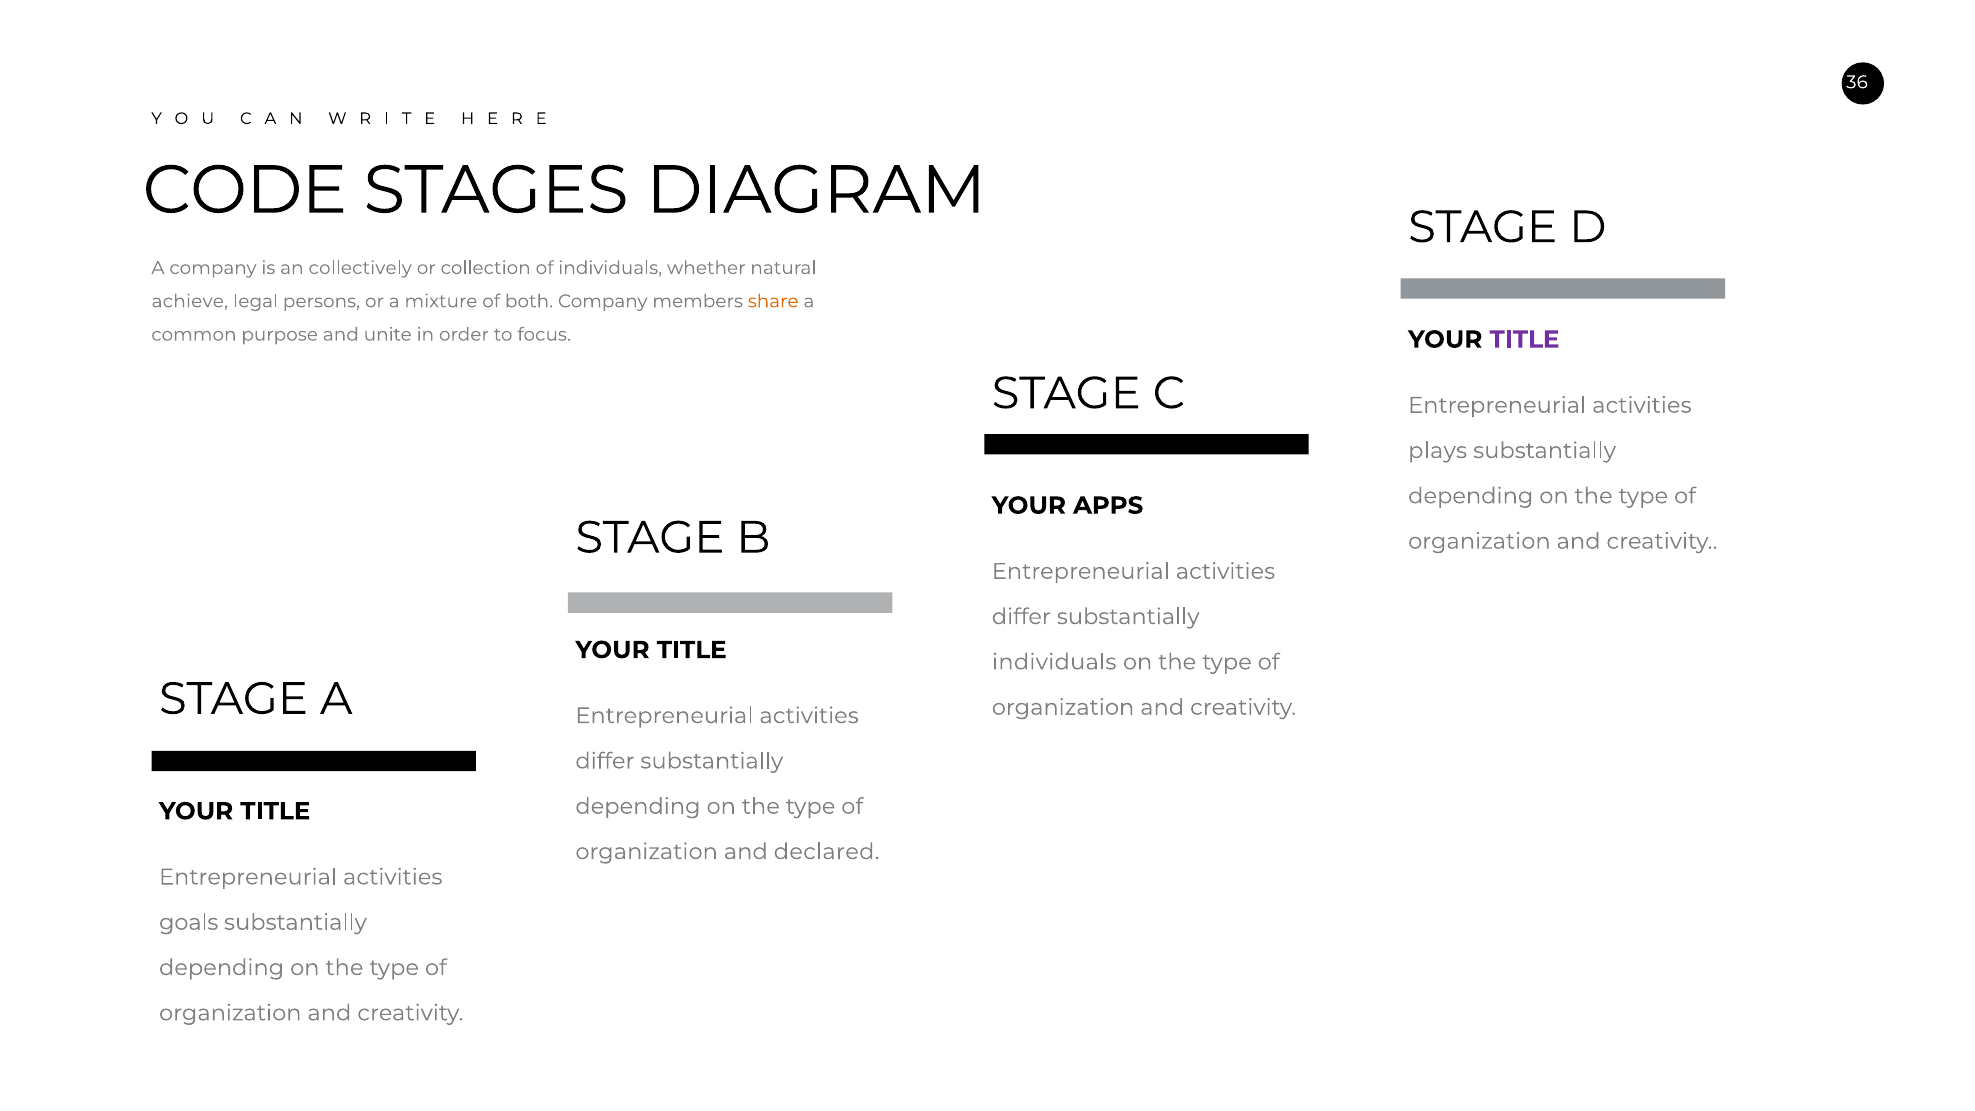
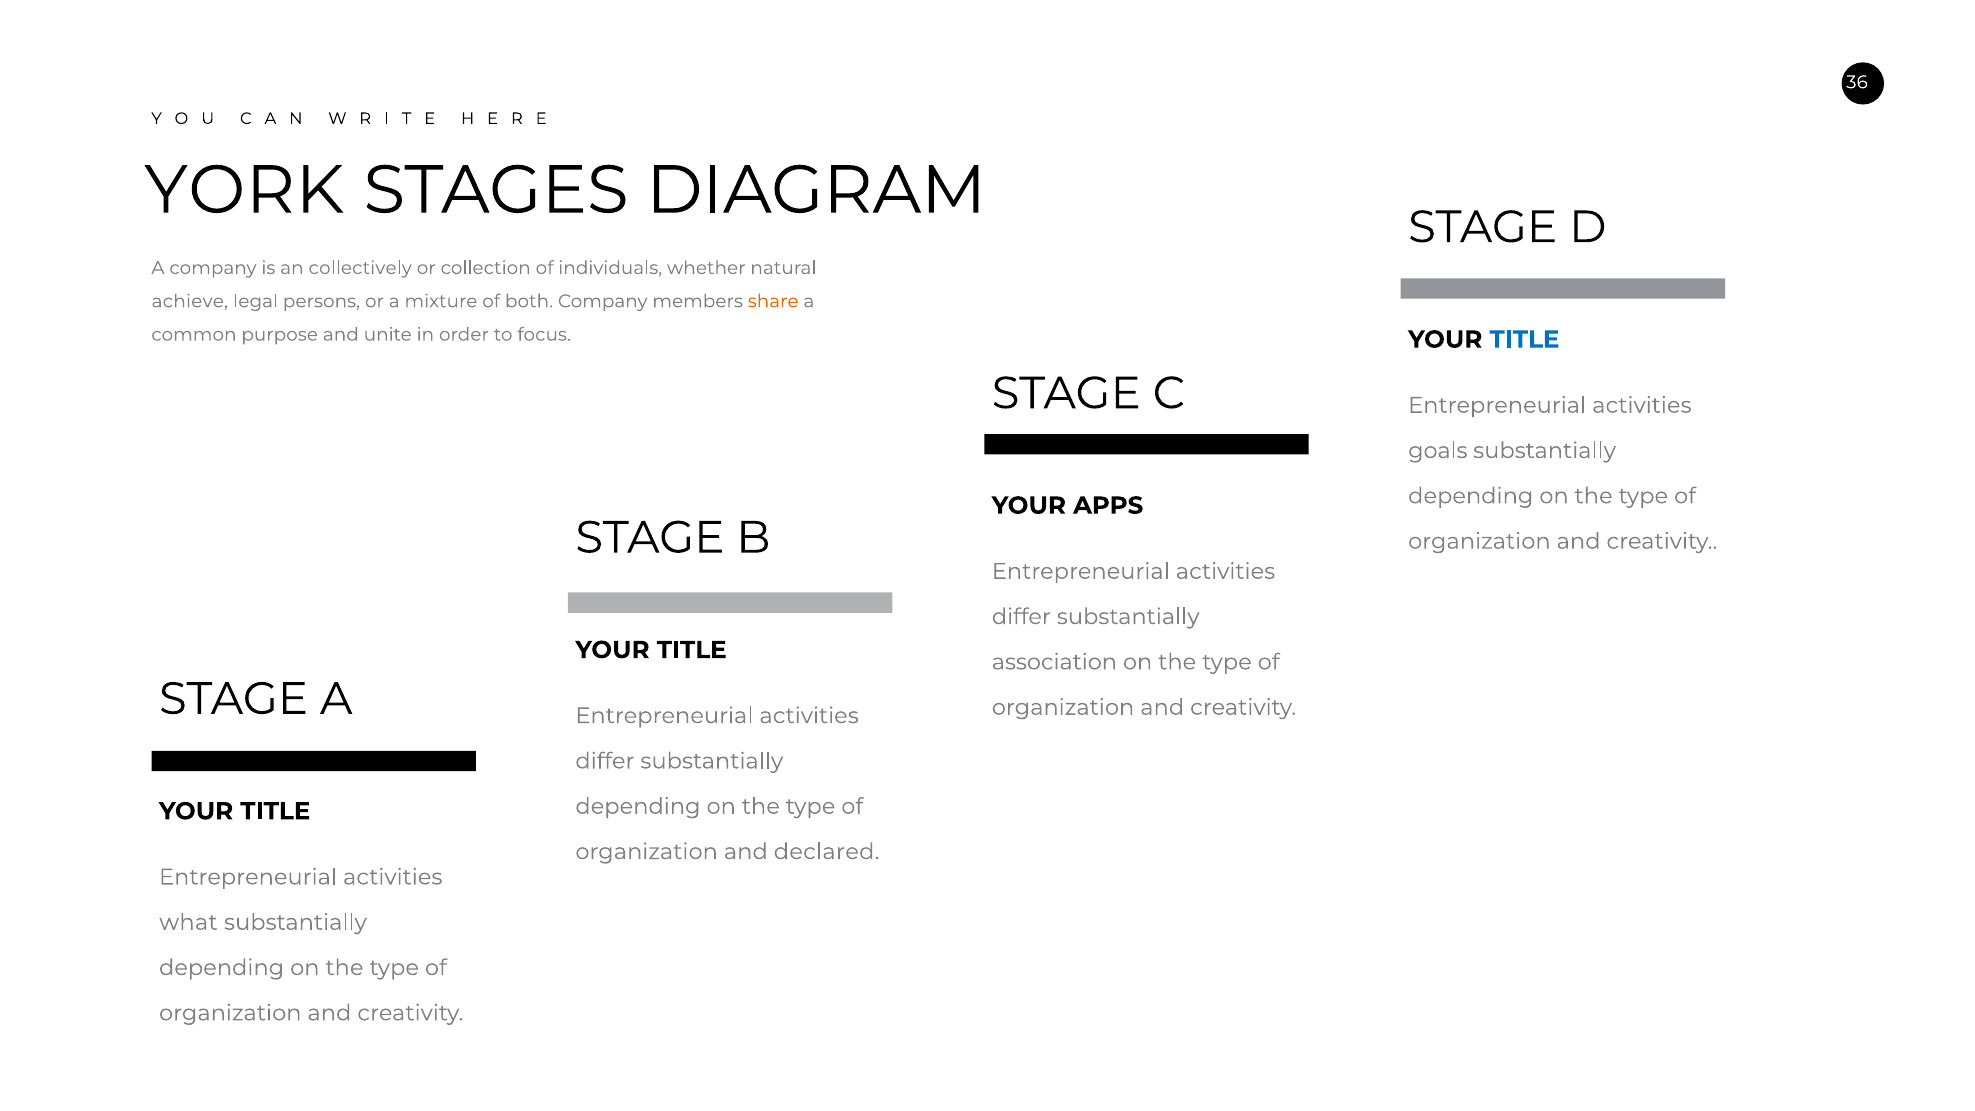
CODE: CODE -> YORK (244, 190)
TITLE colour: purple -> blue (1524, 340)
plays: plays -> goals (1438, 451)
individuals: individuals -> association (1054, 662)
goals: goals -> what (188, 923)
